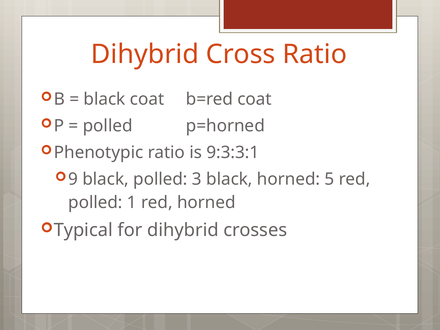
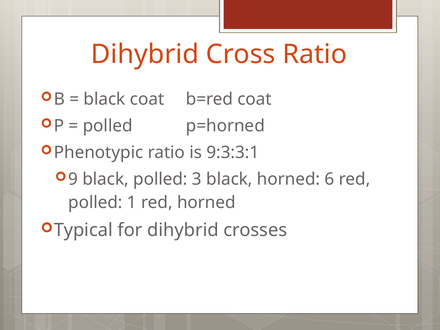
5: 5 -> 6 (330, 179)
